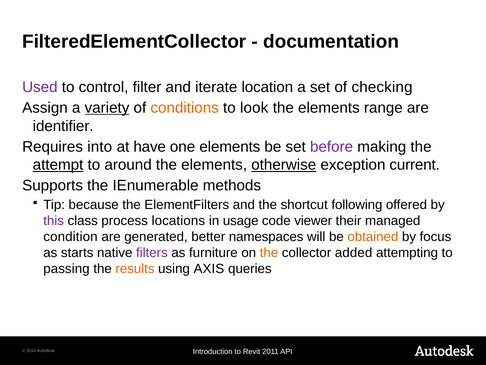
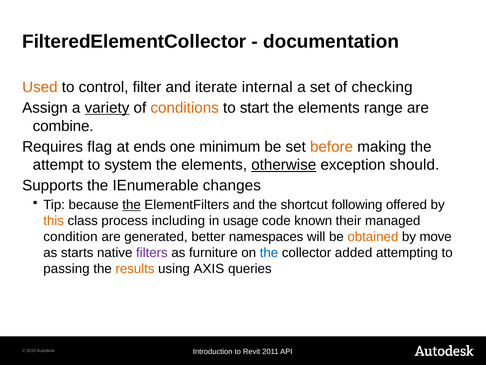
Used colour: purple -> orange (40, 87)
location: location -> internal (267, 87)
look: look -> start (254, 108)
identifier: identifier -> combine (63, 126)
into: into -> flag (100, 146)
have: have -> ends (150, 146)
one elements: elements -> minimum (230, 146)
before colour: purple -> orange (332, 146)
attempt underline: present -> none (58, 165)
around: around -> system (128, 165)
current: current -> should (414, 165)
methods: methods -> changes (232, 185)
the underline: none -> present (132, 205)
this colour: purple -> orange (54, 221)
locations: locations -> including (178, 221)
viewer: viewer -> known (313, 221)
focus: focus -> move (436, 236)
the colour: orange -> blue (269, 252)
